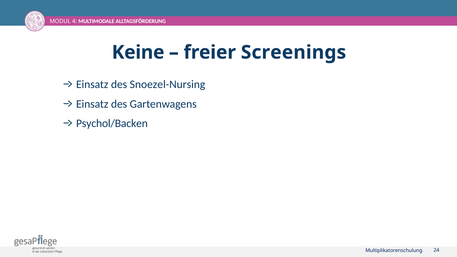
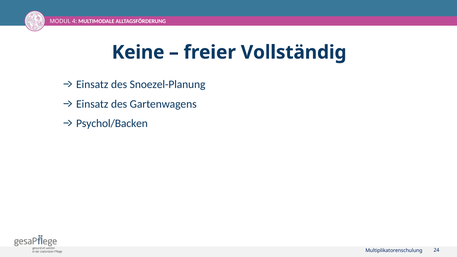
Screenings: Screenings -> Vollständig (294, 52)
Snoezel-Nursing: Snoezel-Nursing -> Snoezel-Planung (168, 84)
